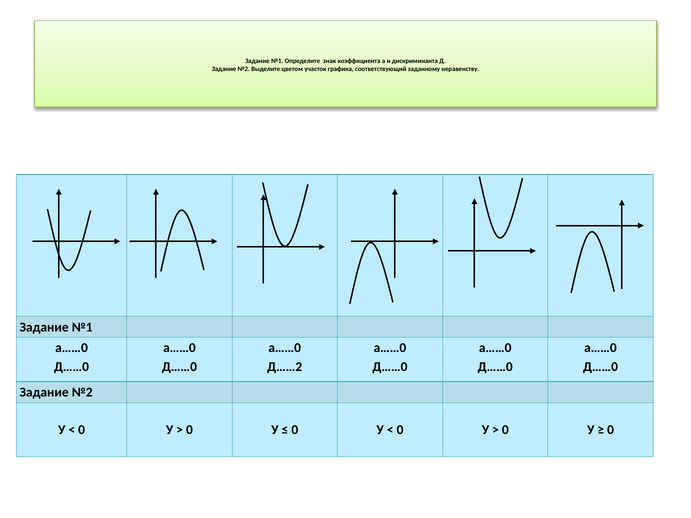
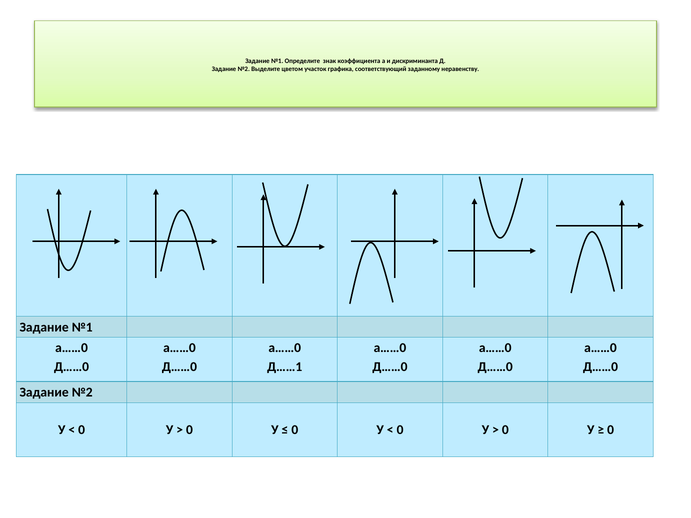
Д……2: Д……2 -> Д……1 (285, 367)
